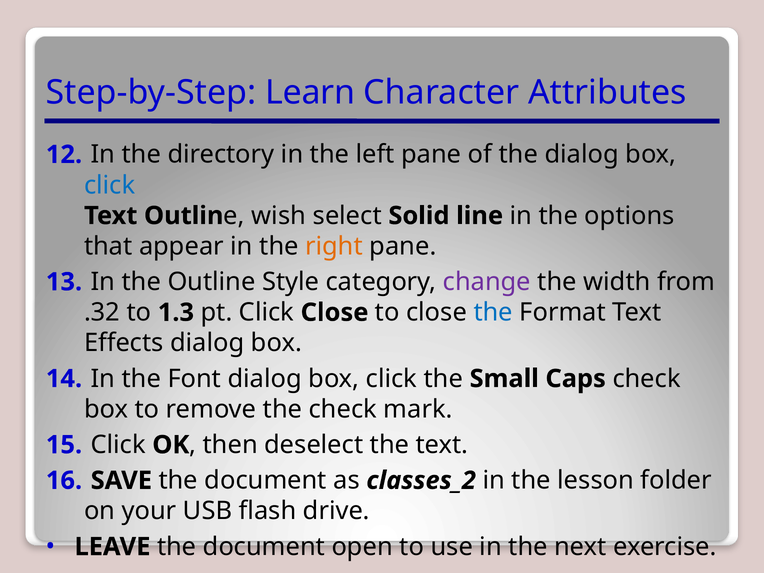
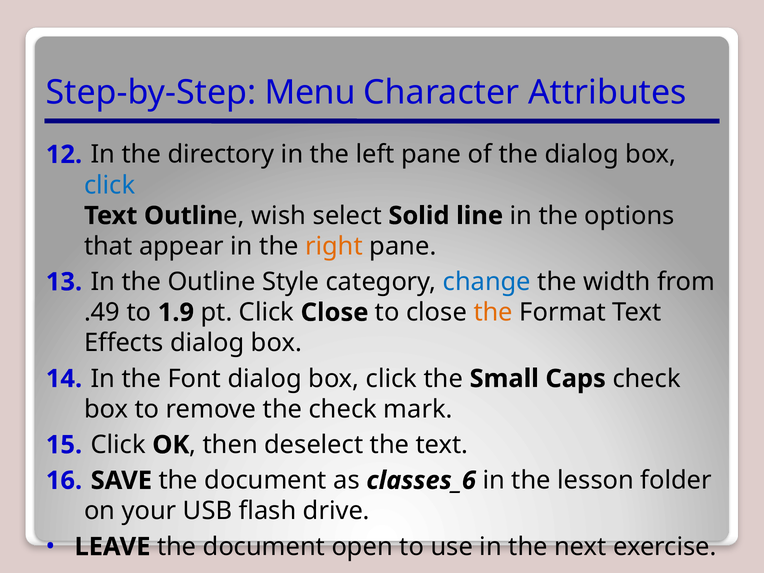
Learn: Learn -> Menu (310, 93)
change colour: purple -> blue (487, 282)
.32: .32 -> .49 (102, 312)
1.3: 1.3 -> 1.9 (176, 312)
the colour: blue -> orange (493, 312)
classes_2: classes_2 -> classes_6 (421, 481)
